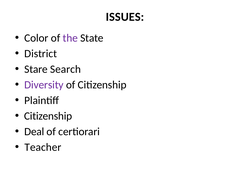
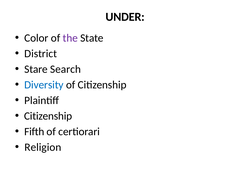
ISSUES: ISSUES -> UNDER (125, 17)
Diversity colour: purple -> blue (44, 85)
Deal: Deal -> Fifth (34, 131)
Teacher: Teacher -> Religion (43, 147)
